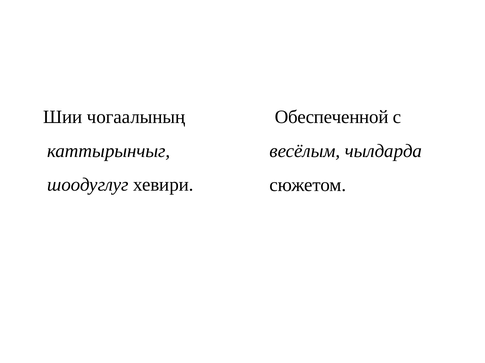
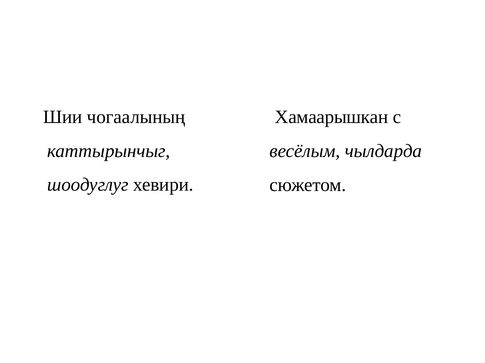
Обеспеченной: Обеспеченной -> Хамаарышкан (332, 117)
